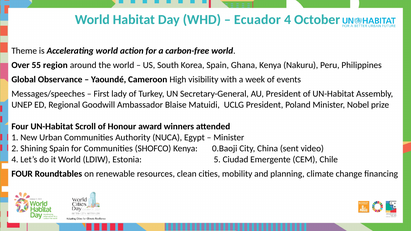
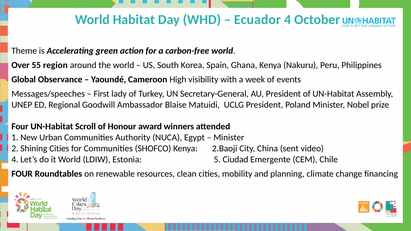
Accelerating world: world -> green (107, 51)
Shining Spain: Spain -> Cities (59, 149)
0.Baoji: 0.Baoji -> 2.Baoji (225, 149)
